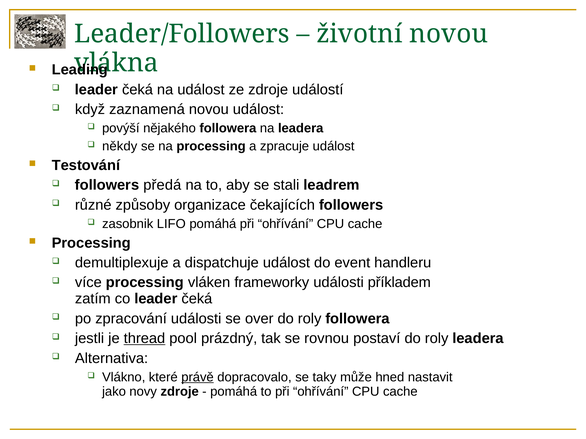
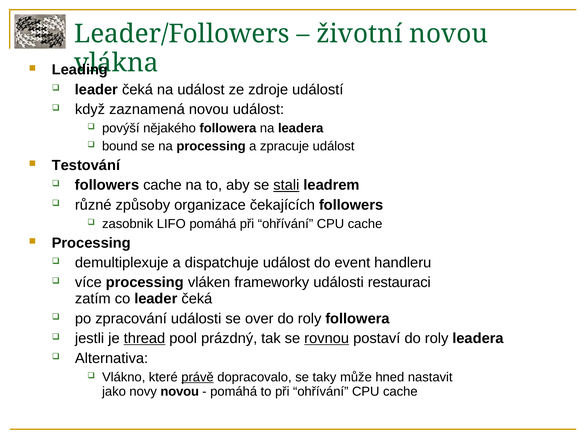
někdy: někdy -> bound (120, 146)
followers předá: předá -> cache (162, 185)
stali underline: none -> present (286, 185)
příkladem: příkladem -> restauraci (399, 283)
rovnou underline: none -> present (327, 339)
novy zdroje: zdroje -> novou (180, 392)
